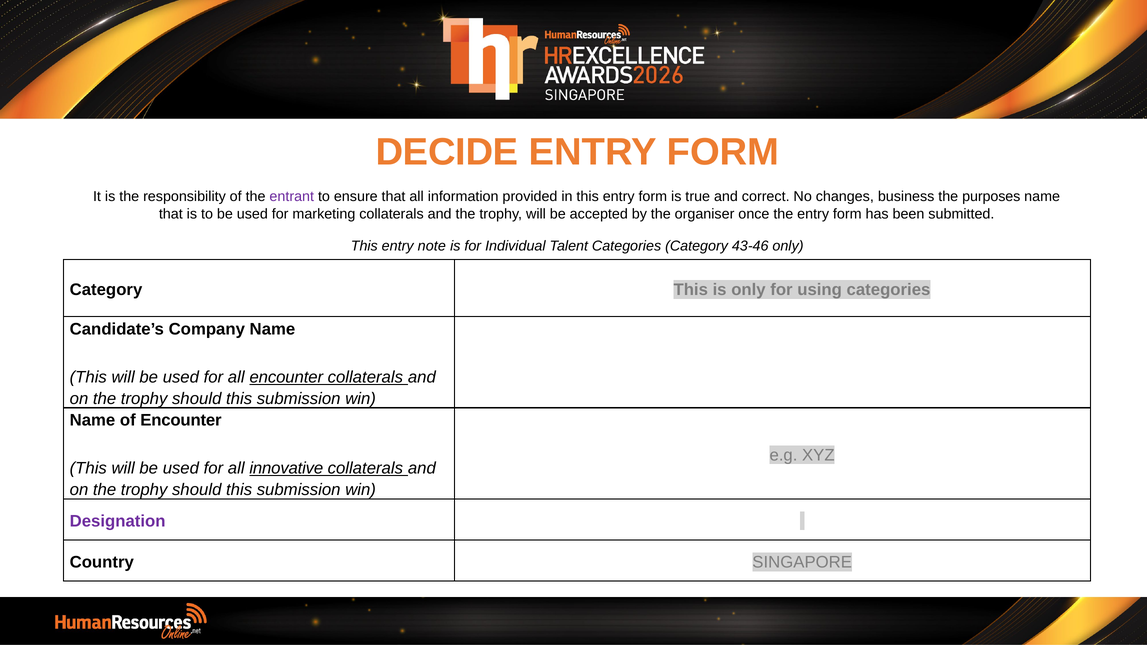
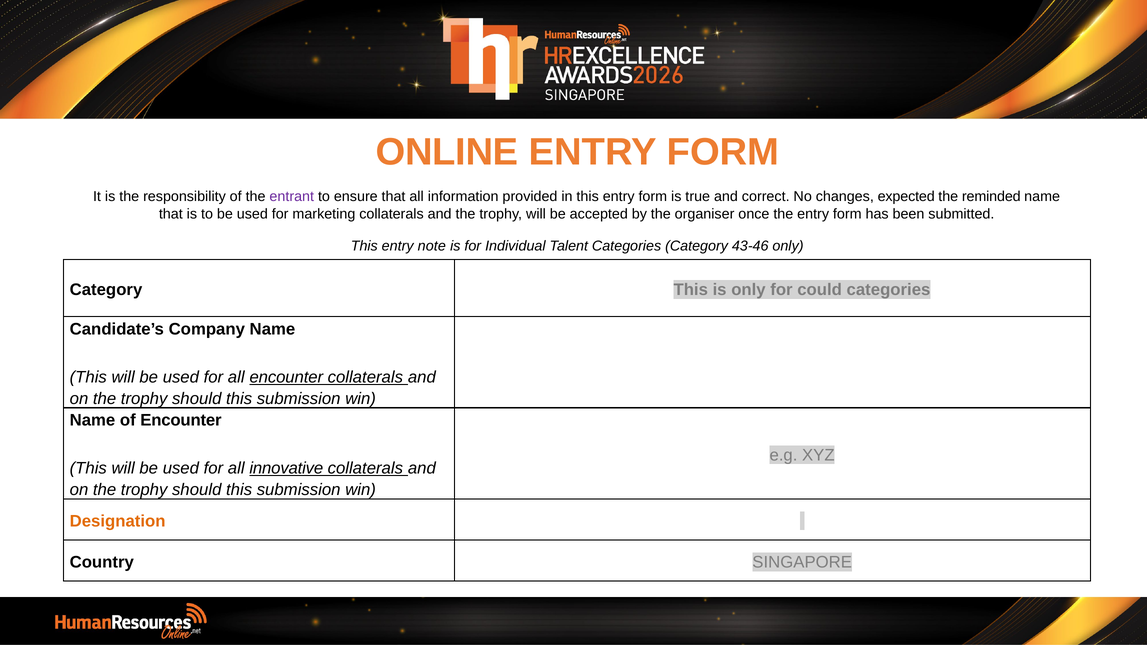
DECIDE: DECIDE -> ONLINE (447, 152)
business: business -> expected (906, 197)
purposes: purposes -> reminded (991, 197)
using: using -> could (820, 290)
Designation colour: purple -> orange (118, 521)
